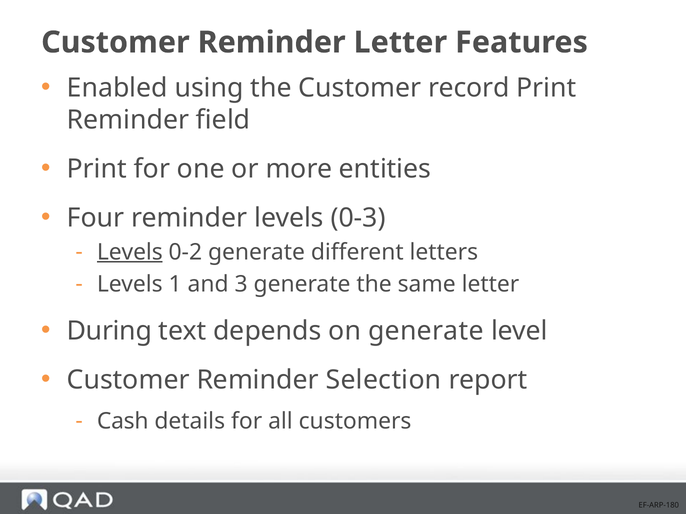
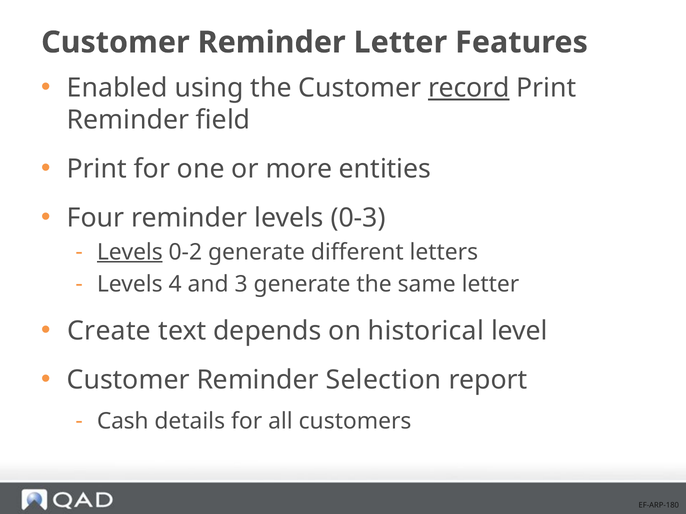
record underline: none -> present (469, 88)
1: 1 -> 4 (175, 284)
During: During -> Create (109, 331)
on generate: generate -> historical (426, 331)
